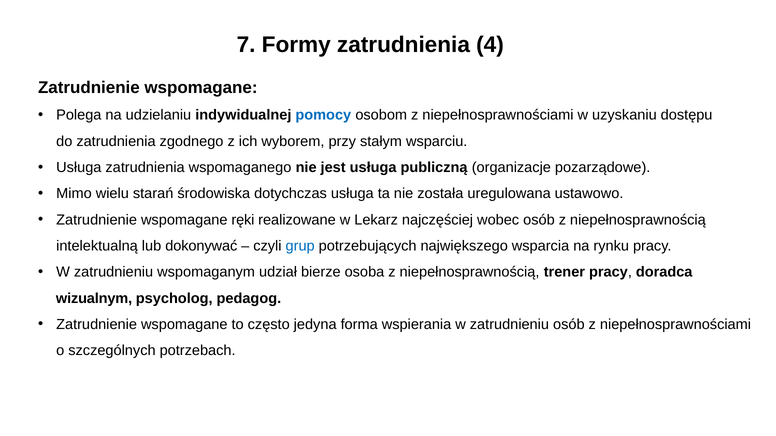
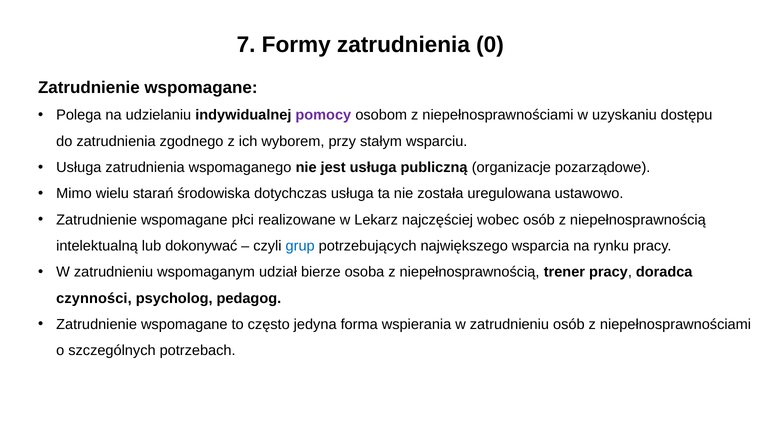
4: 4 -> 0 (490, 45)
pomocy colour: blue -> purple (323, 115)
ręki: ręki -> płci (243, 220)
wizualnym: wizualnym -> czynności (94, 299)
